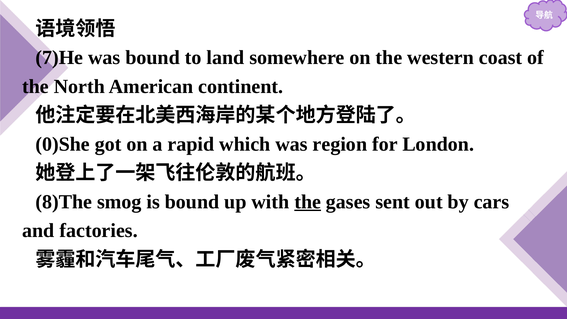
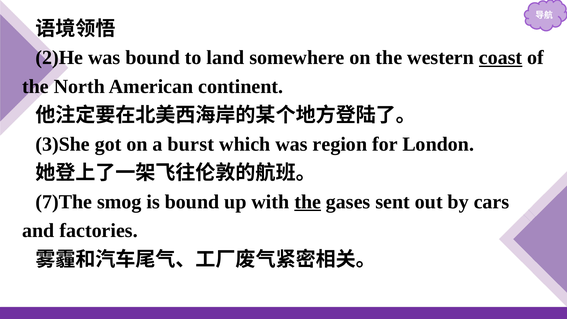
7)He: 7)He -> 2)He (59, 58)
coast underline: none -> present (501, 58)
0)She: 0)She -> 3)She (63, 144)
rapid: rapid -> burst (191, 144)
8)The: 8)The -> 7)The (64, 202)
